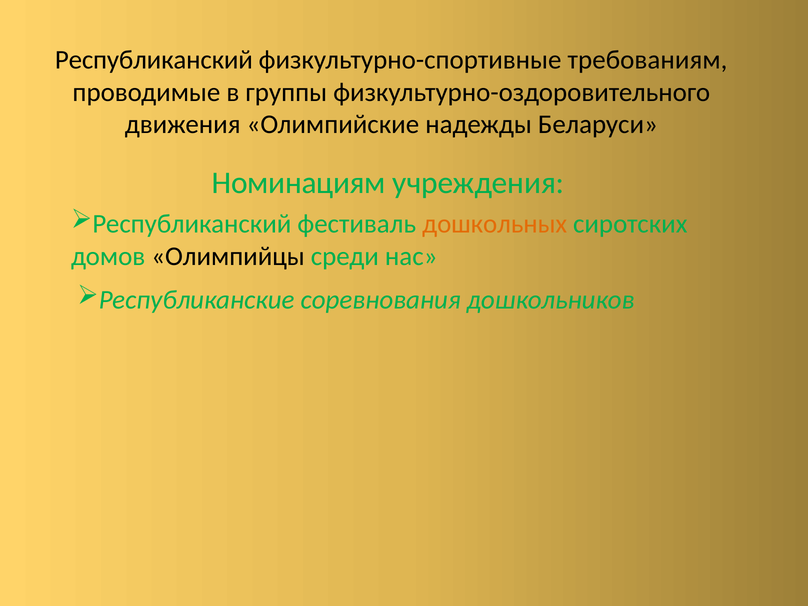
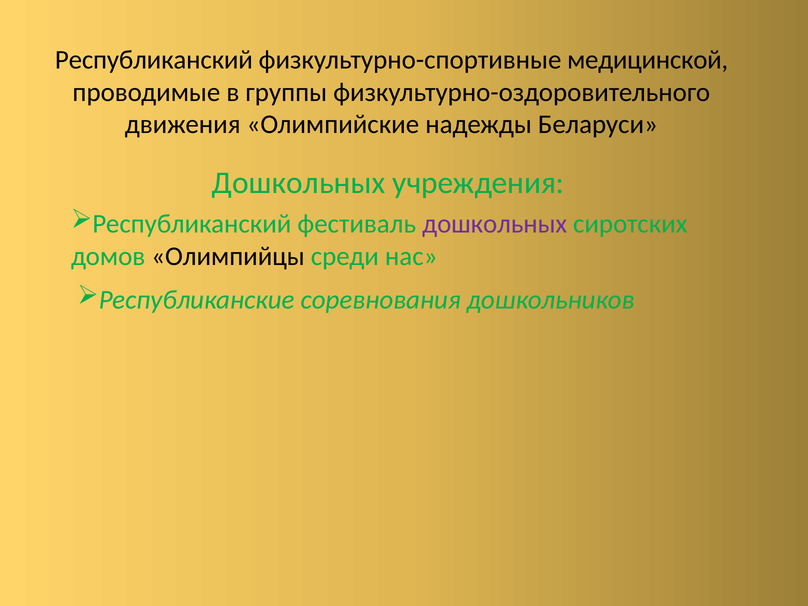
требованиям: требованиям -> медицинской (648, 60)
Номинациям: Номинациям -> Дошкольных (299, 183)
дошкольных colour: orange -> purple (495, 224)
